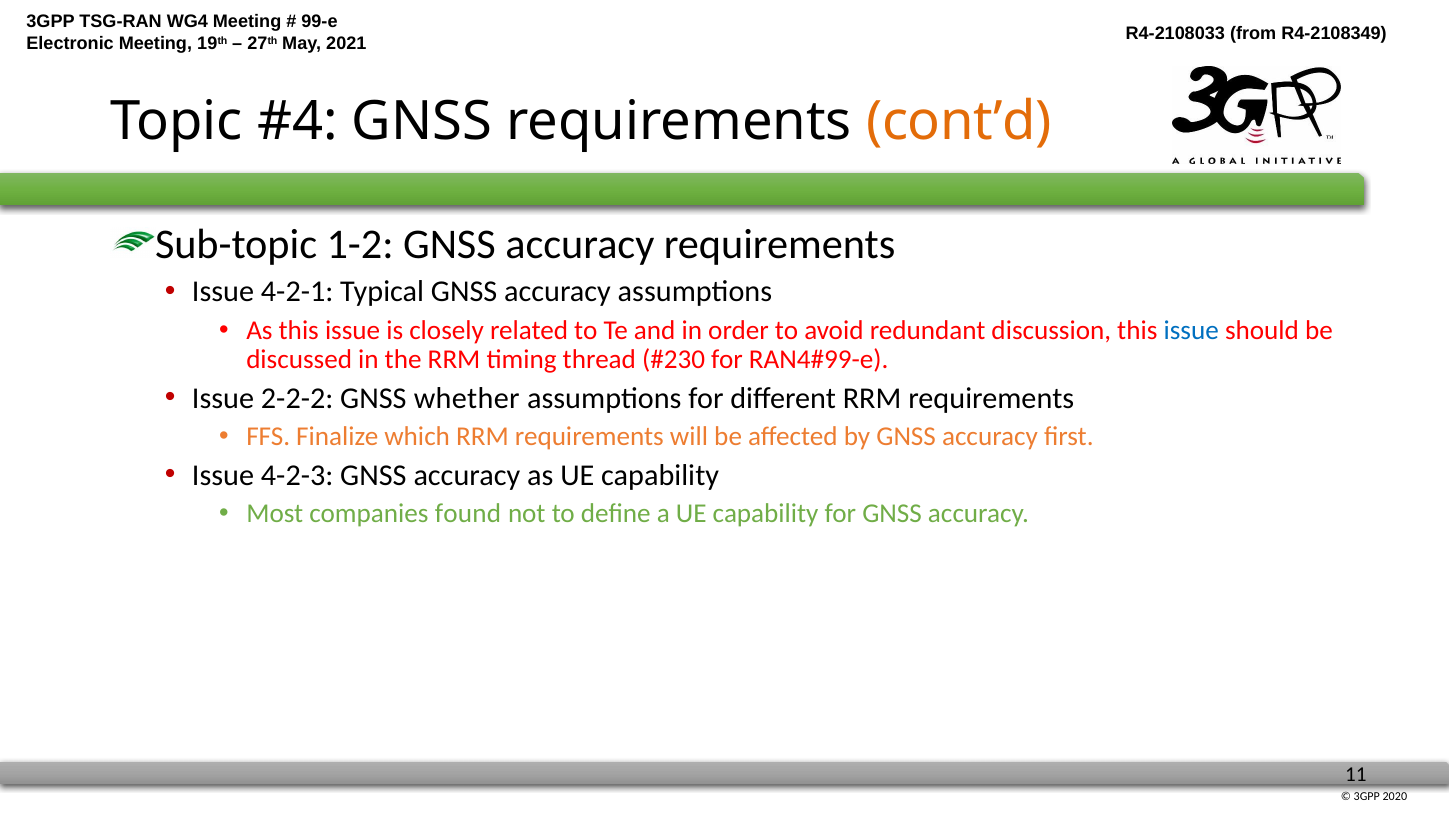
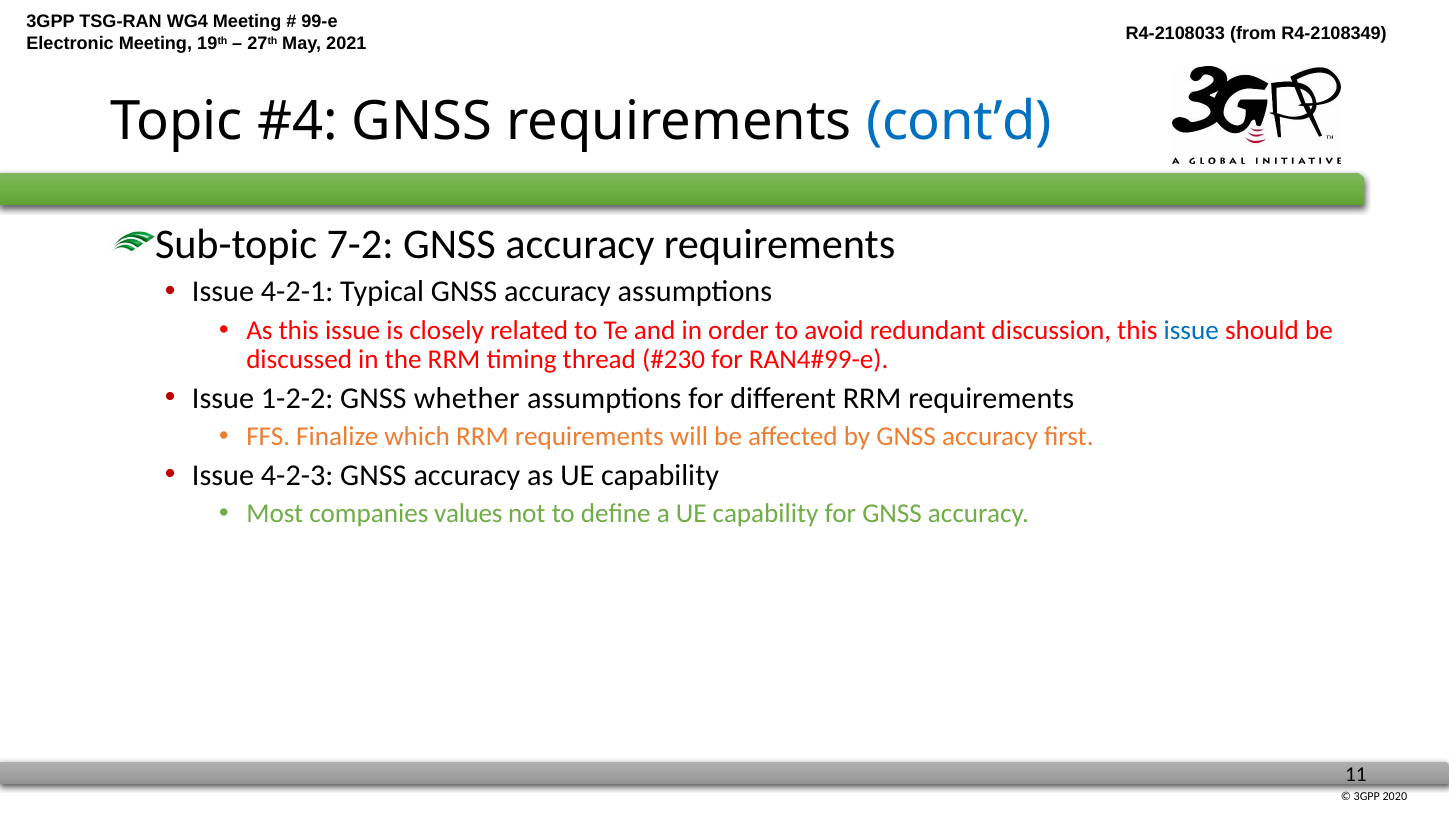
cont’d colour: orange -> blue (959, 122)
1-2: 1-2 -> 7-2 (360, 245)
2-2-2: 2-2-2 -> 1-2-2 (297, 398)
found: found -> values (468, 514)
